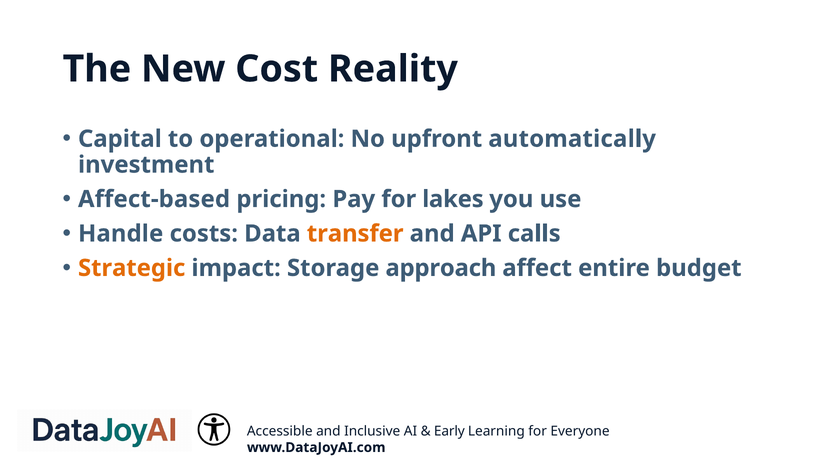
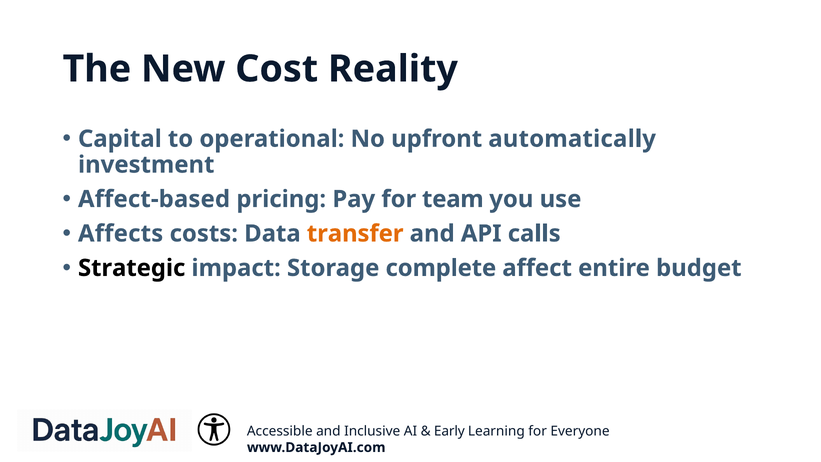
lakes: lakes -> team (453, 199)
Handle: Handle -> Affects (121, 234)
Strategic colour: orange -> black (132, 268)
approach: approach -> complete (441, 268)
